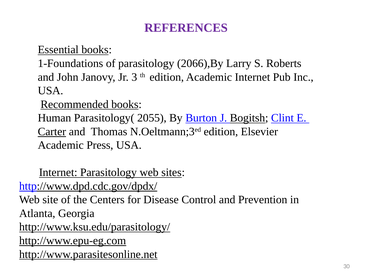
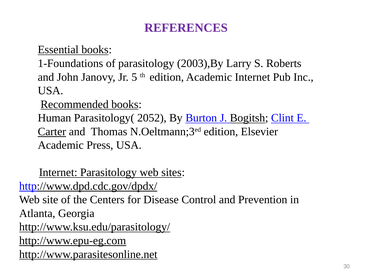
2066),By: 2066),By -> 2003),By (200, 63)
3: 3 -> 5 (134, 77)
2055: 2055 -> 2052 (152, 118)
